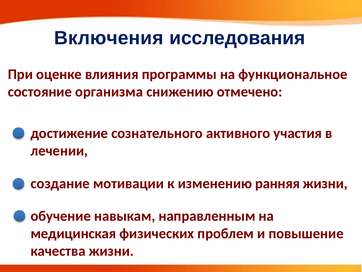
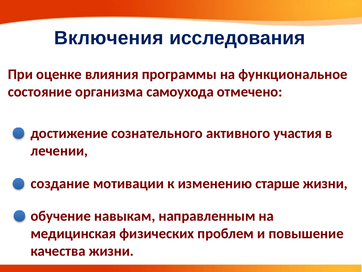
снижению: снижению -> самоухода (180, 92)
ранняя: ранняя -> старше (278, 183)
